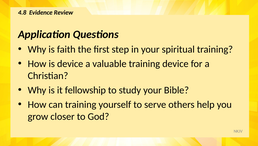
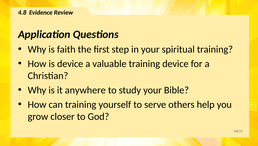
fellowship: fellowship -> anywhere (85, 90)
